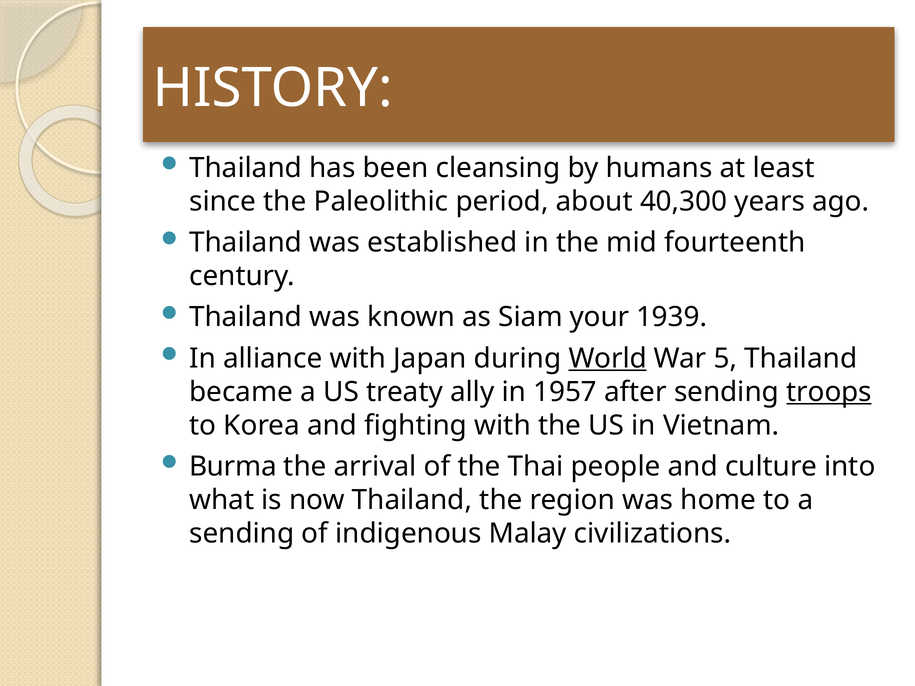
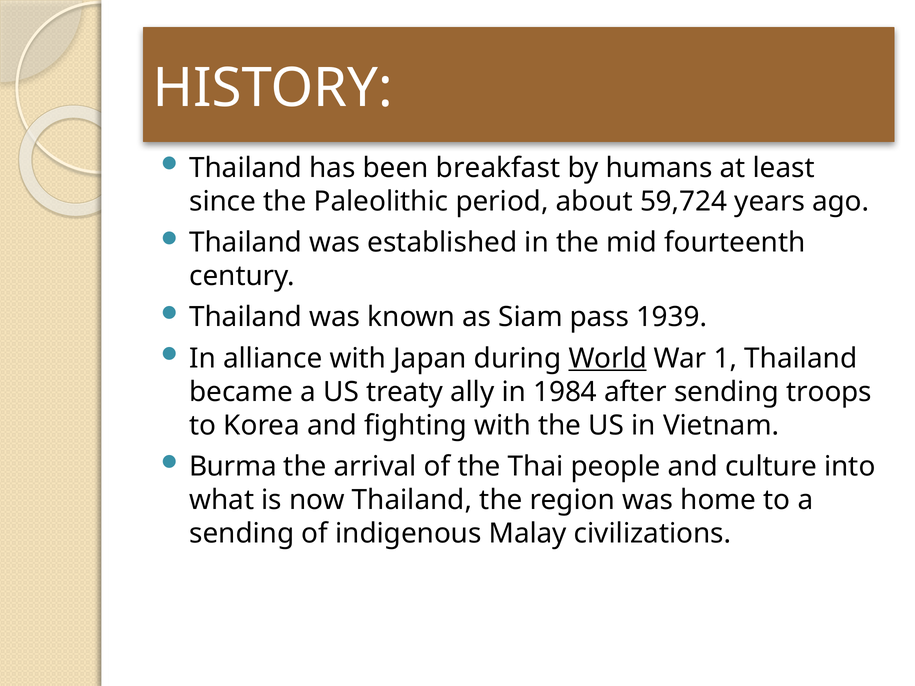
cleansing: cleansing -> breakfast (498, 168)
40,300: 40,300 -> 59,724 (684, 202)
your: your -> pass (599, 317)
5: 5 -> 1 (725, 359)
1957: 1957 -> 1984 (565, 392)
troops underline: present -> none (829, 392)
